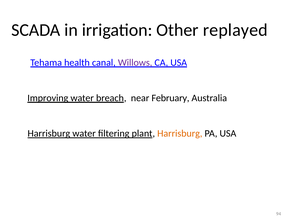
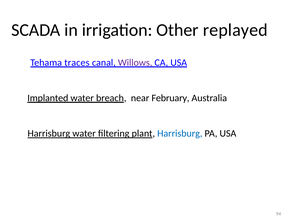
health: health -> traces (77, 63)
Improving: Improving -> Implanted (48, 98)
Harrisburg colour: orange -> blue (180, 134)
